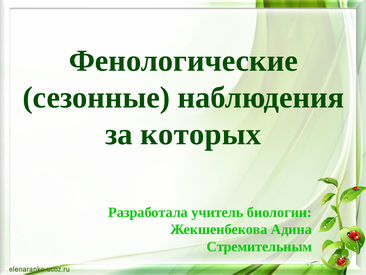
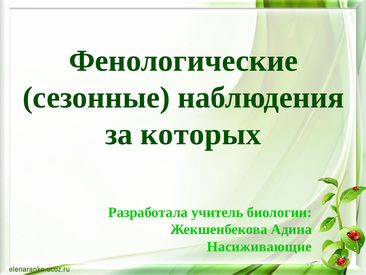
Стремительным: Стремительным -> Насиживающие (259, 246)
